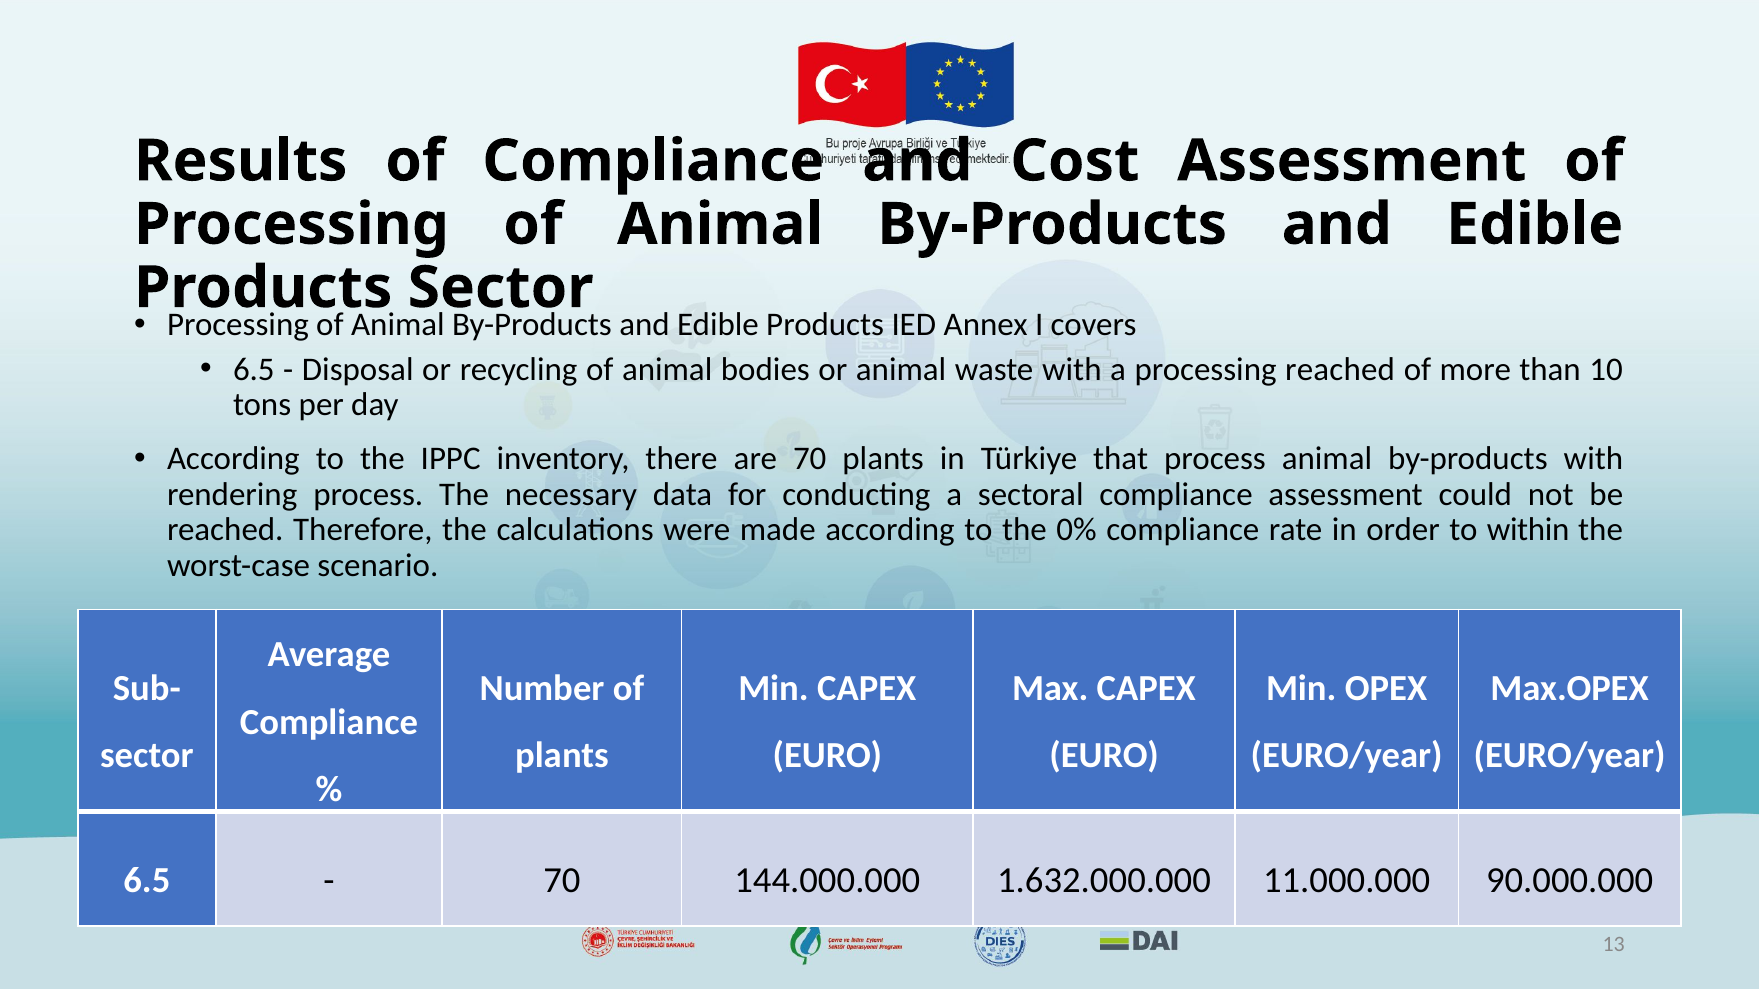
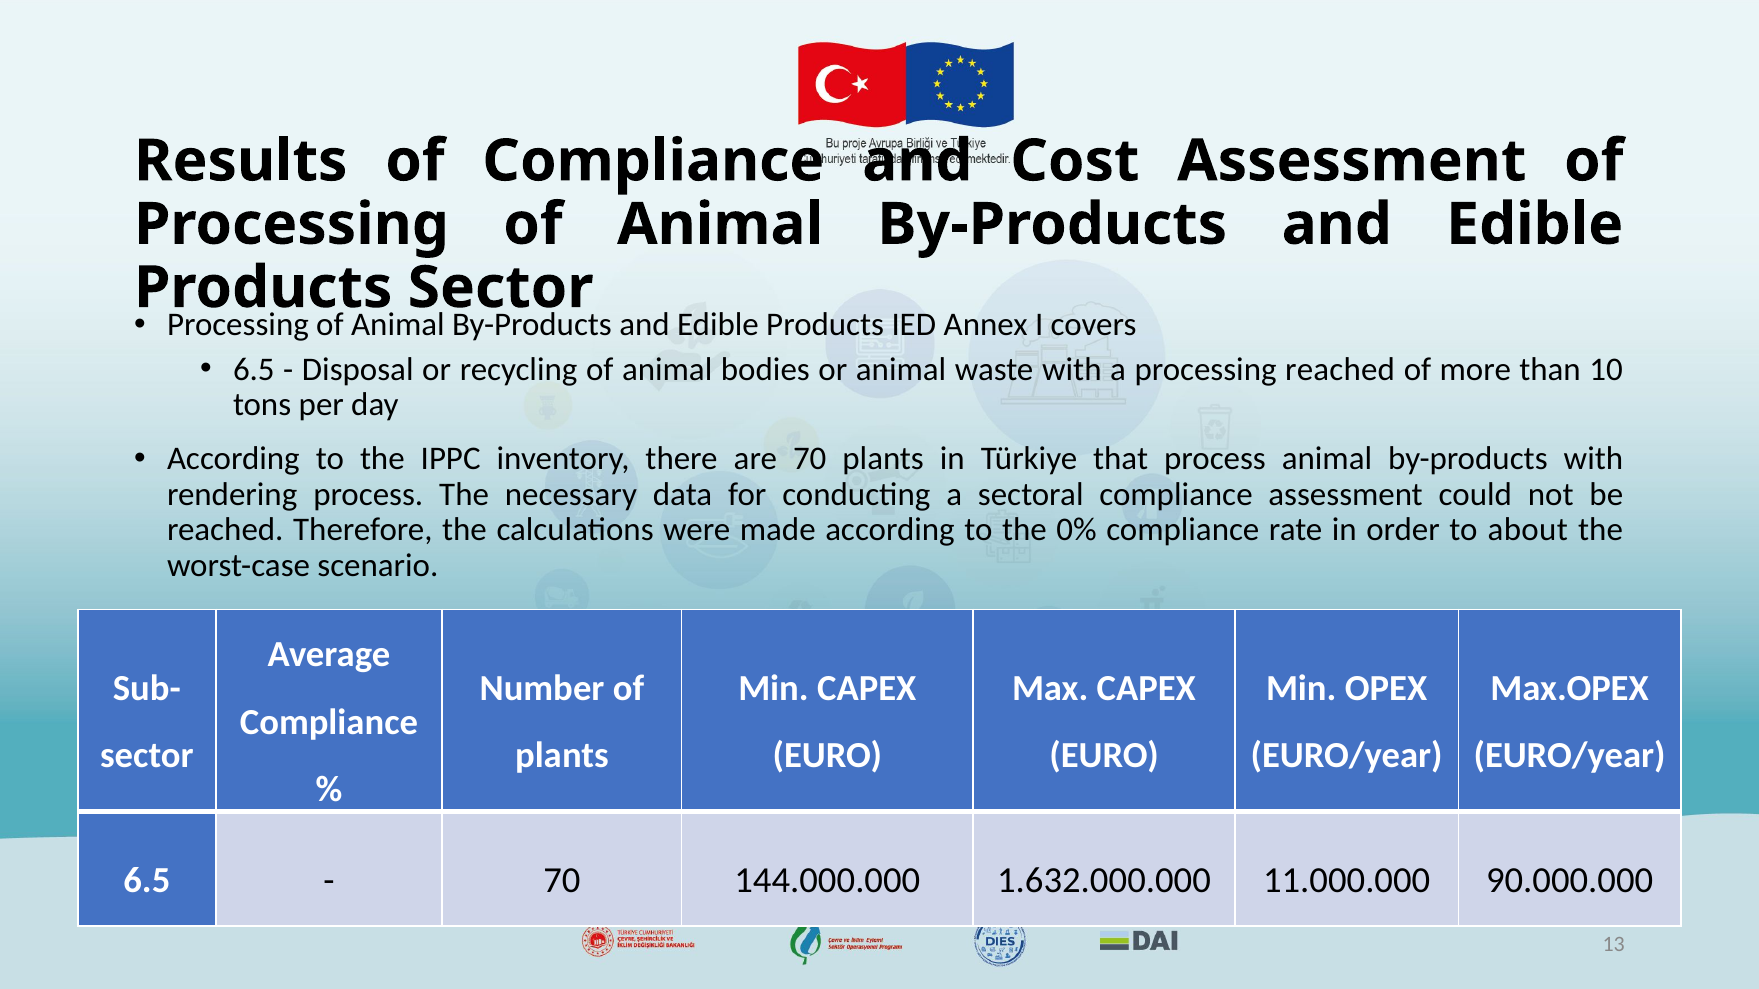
within: within -> about (1528, 530)
